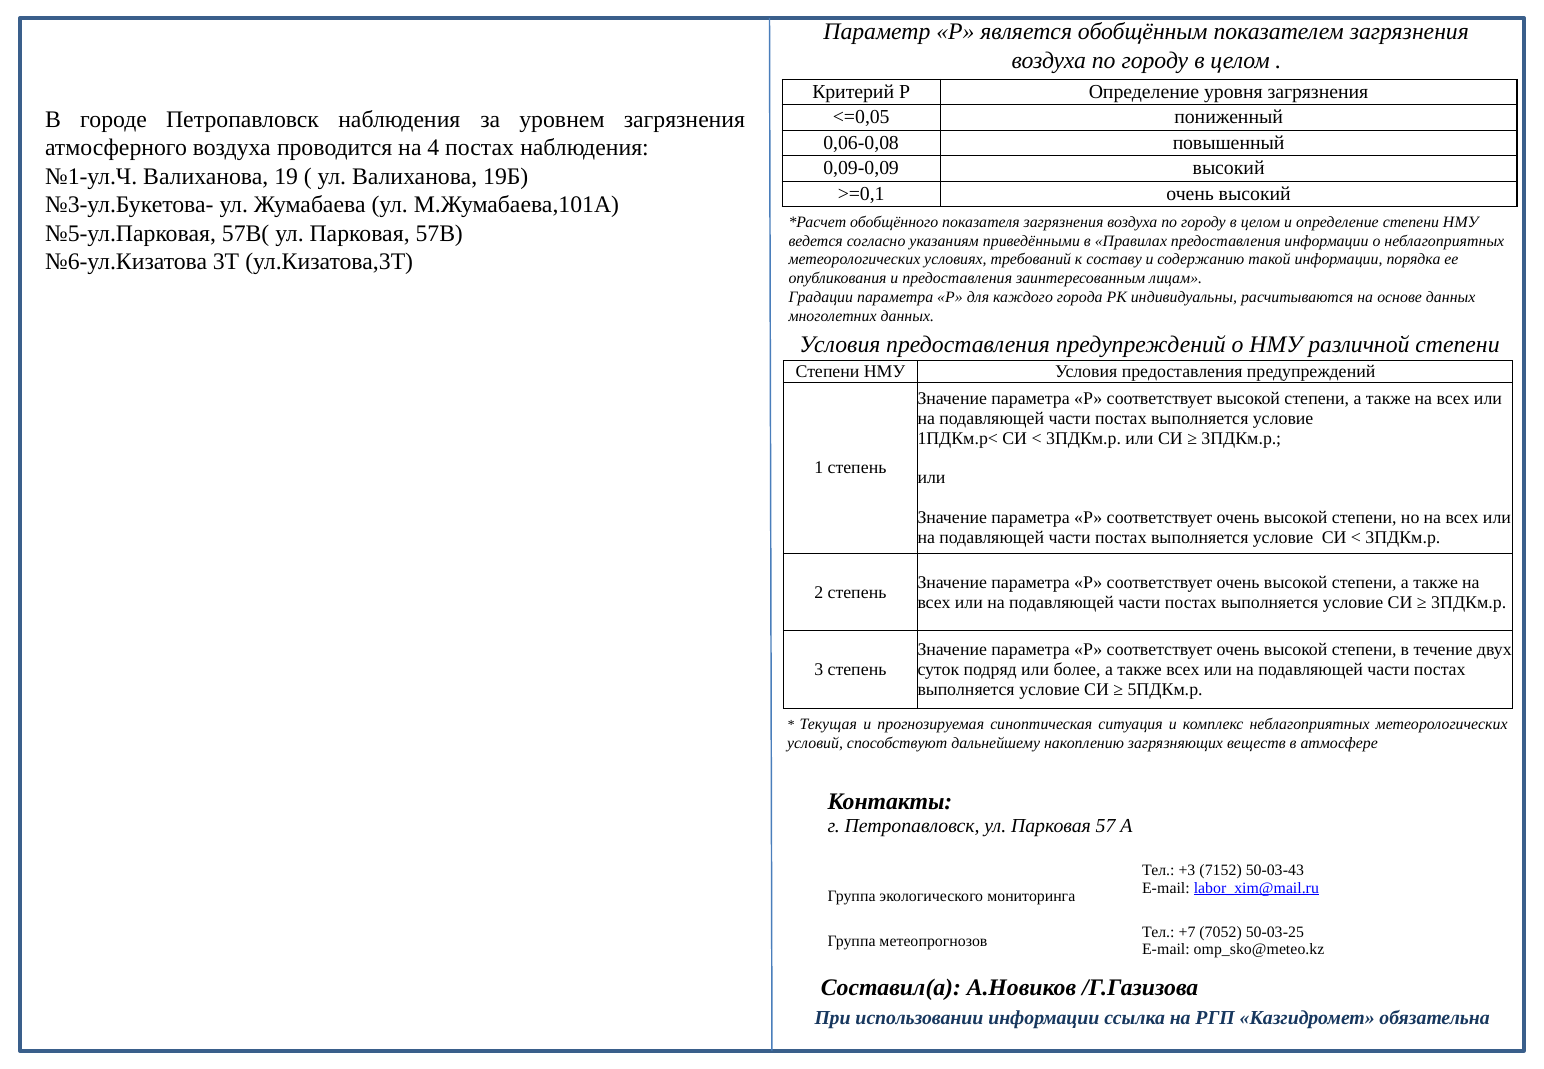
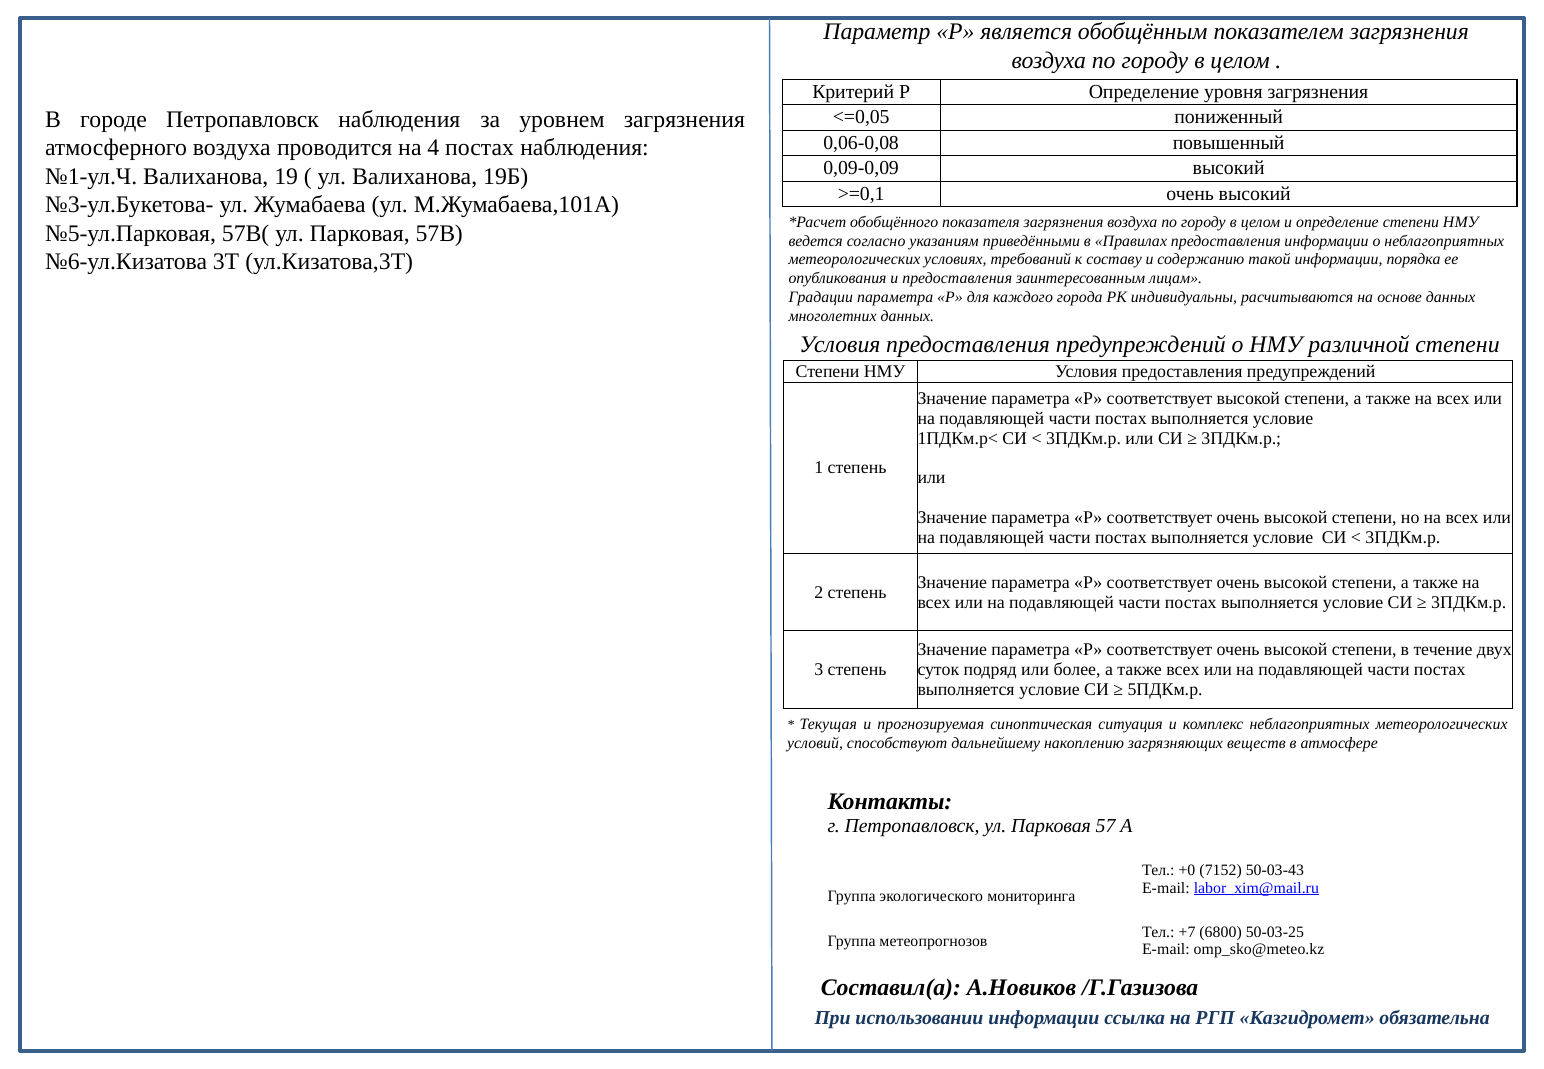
+3: +3 -> +0 (1187, 870)
7052: 7052 -> 6800 (1221, 932)
